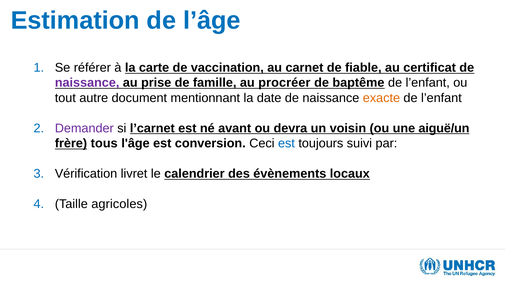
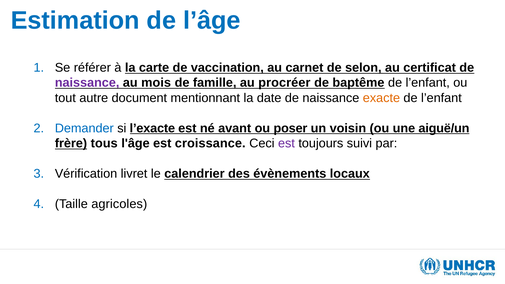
fiable: fiable -> selon (363, 68)
prise: prise -> mois (156, 83)
Demander colour: purple -> blue (84, 128)
l’carnet: l’carnet -> l’exacte (152, 128)
devra: devra -> poser (290, 128)
conversion: conversion -> croissance (210, 143)
est colour: blue -> purple (286, 143)
